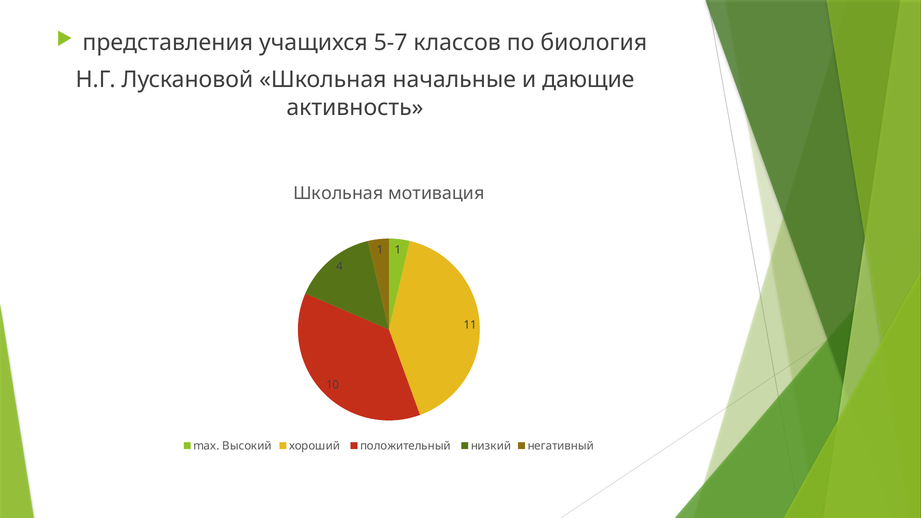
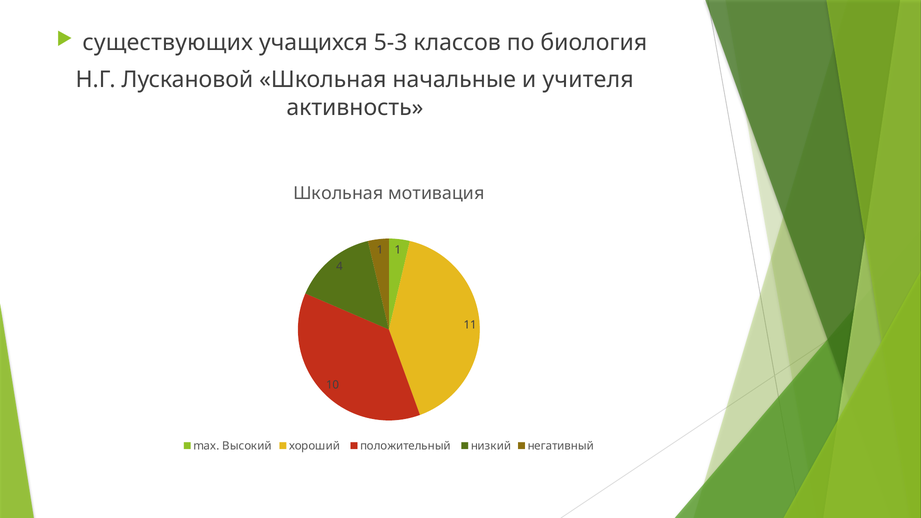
представления: представления -> существующих (168, 43)
5-7: 5-7 -> 5-3 (391, 43)
дающие: дающие -> учителя (588, 80)
